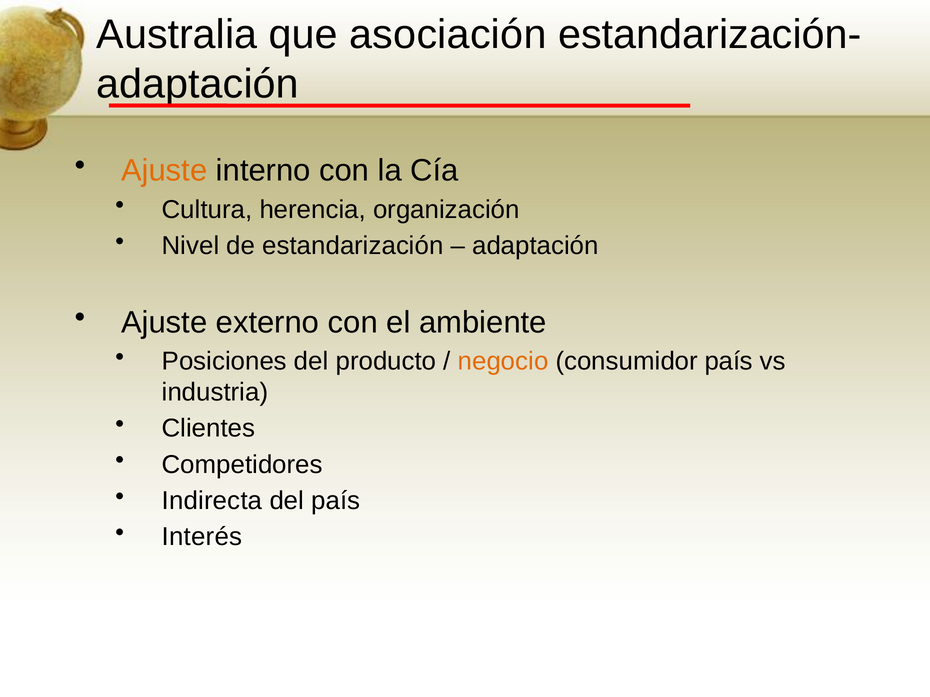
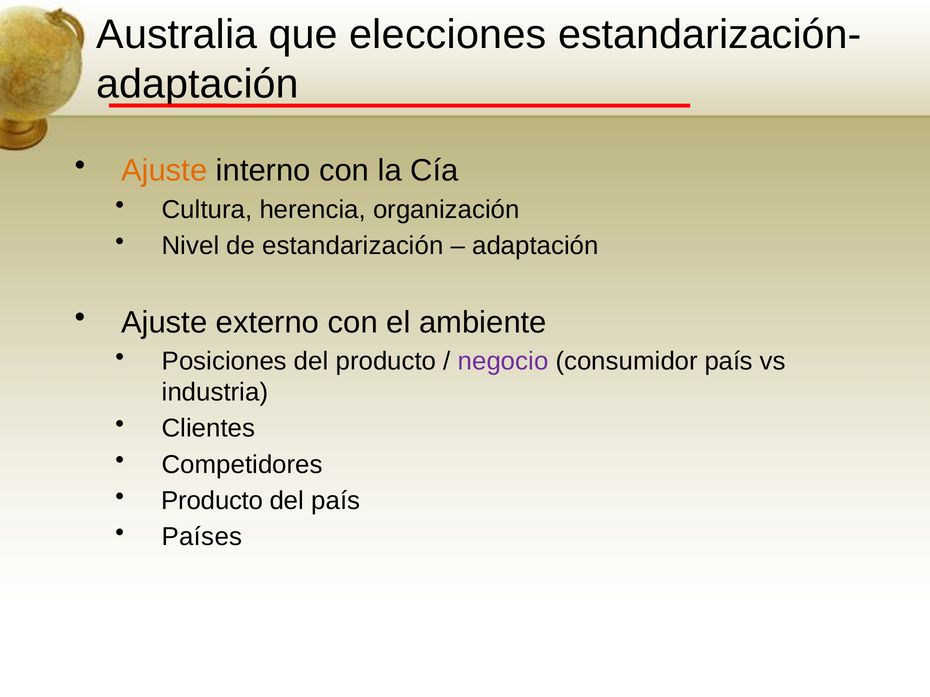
asociación: asociación -> elecciones (448, 35)
negocio colour: orange -> purple (503, 362)
Indirecta: Indirecta -> Producto (212, 501)
Interés: Interés -> Países (202, 537)
